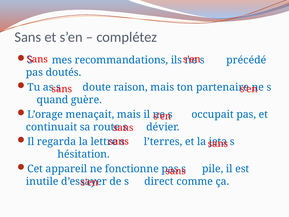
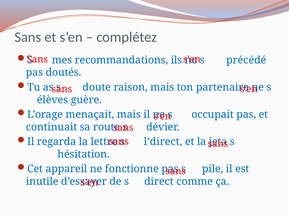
quand: quand -> élèves (52, 100)
l’terres: l’terres -> l’direct (163, 141)
